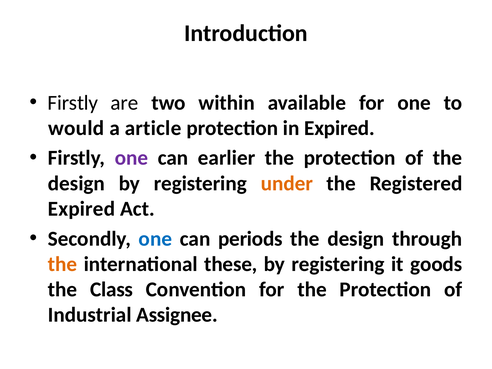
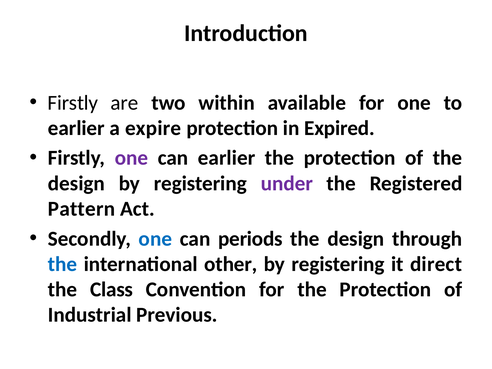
would: would -> earlier (76, 128)
article: article -> expire (153, 128)
under colour: orange -> purple (287, 183)
Expired: Expired -> Pattern (82, 209)
the colour: orange -> blue (63, 264)
these: these -> other (231, 264)
goods: goods -> direct (436, 264)
Assignee: Assignee -> Previous (177, 315)
